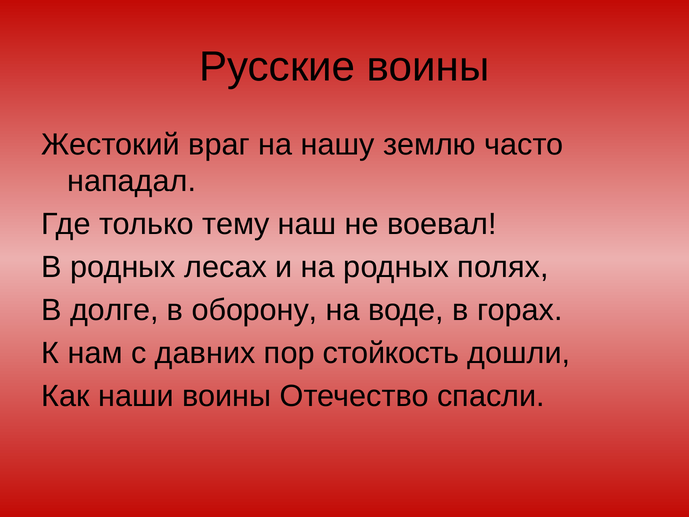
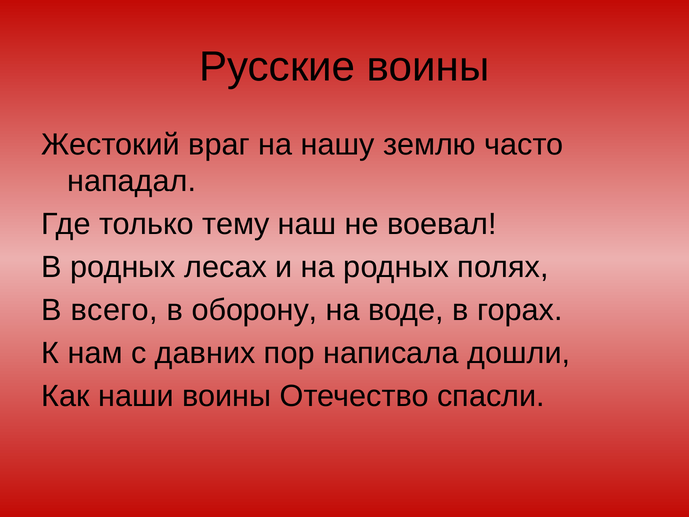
долге: долге -> всего (114, 310)
стойкость: стойкость -> написала (391, 353)
